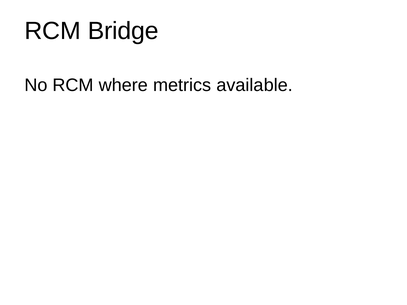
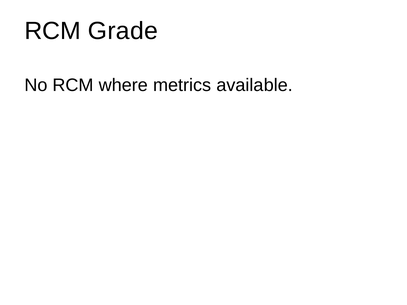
Bridge: Bridge -> Grade (123, 31)
